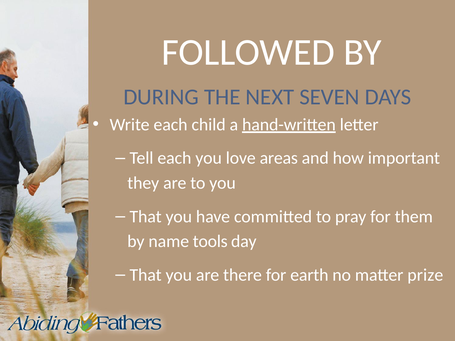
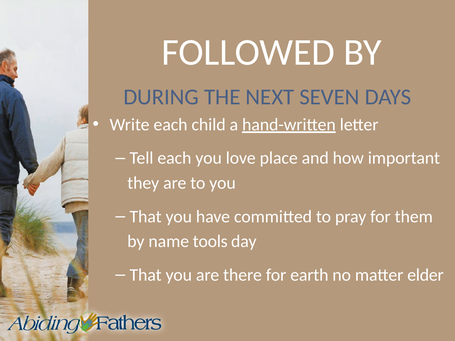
areas: areas -> place (279, 158)
prize: prize -> elder (425, 275)
